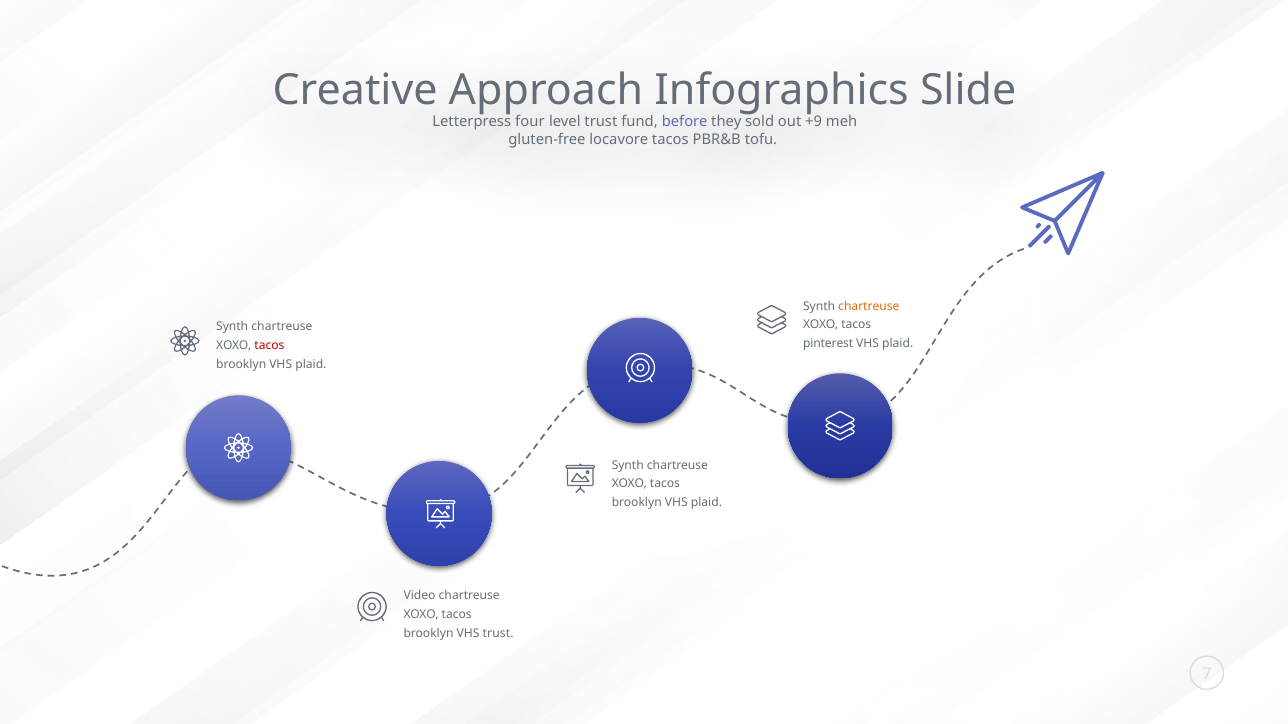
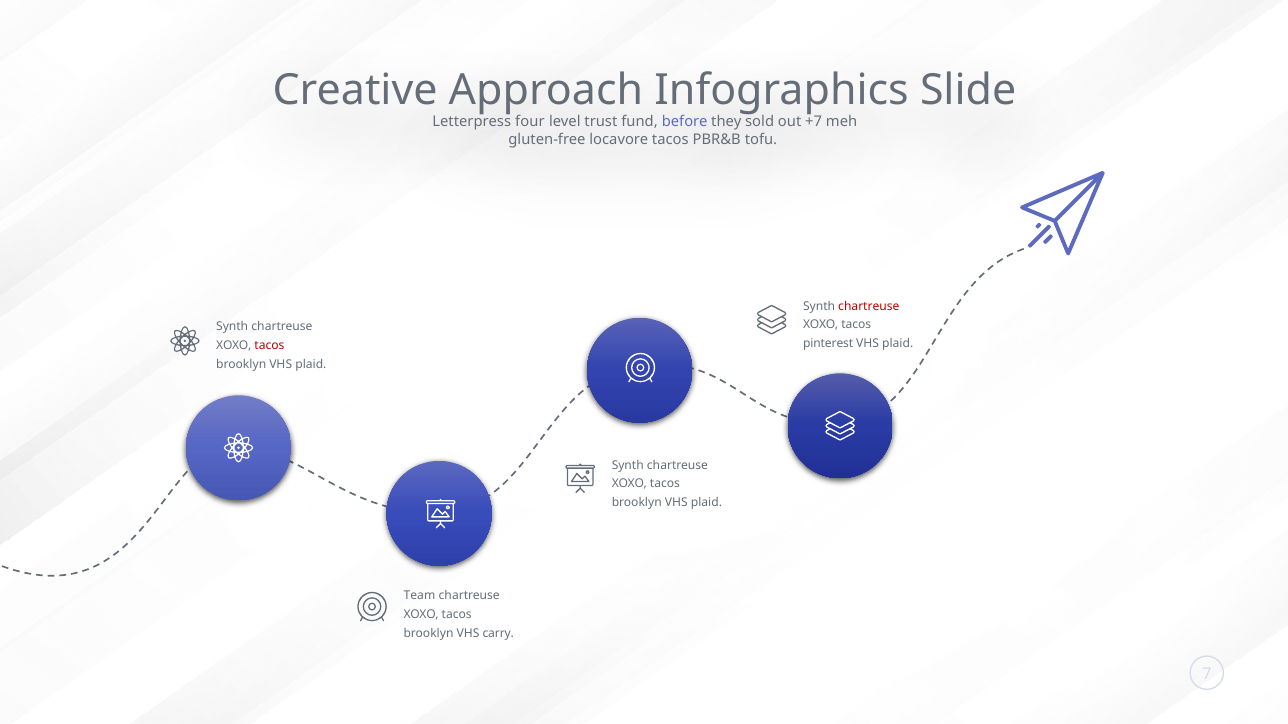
+9: +9 -> +7 (814, 122)
chartreuse colour: orange -> red (869, 306)
Video: Video -> Team (419, 596)
VHS trust: trust -> carry (498, 634)
